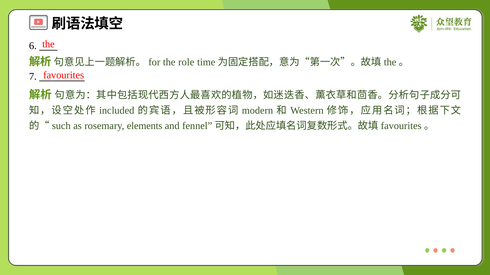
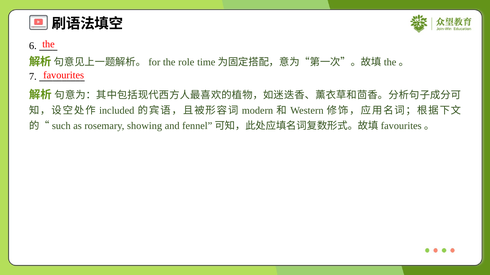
elements: elements -> showing (145, 126)
